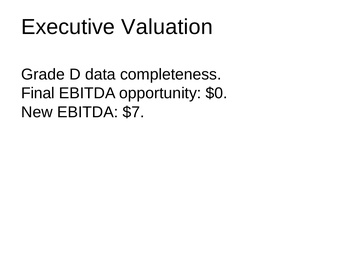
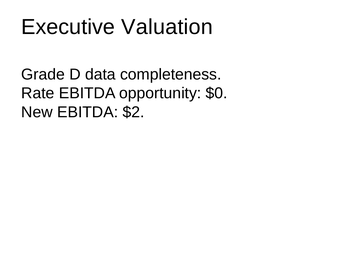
Final: Final -> Rate (38, 93)
$7: $7 -> $2 (134, 112)
